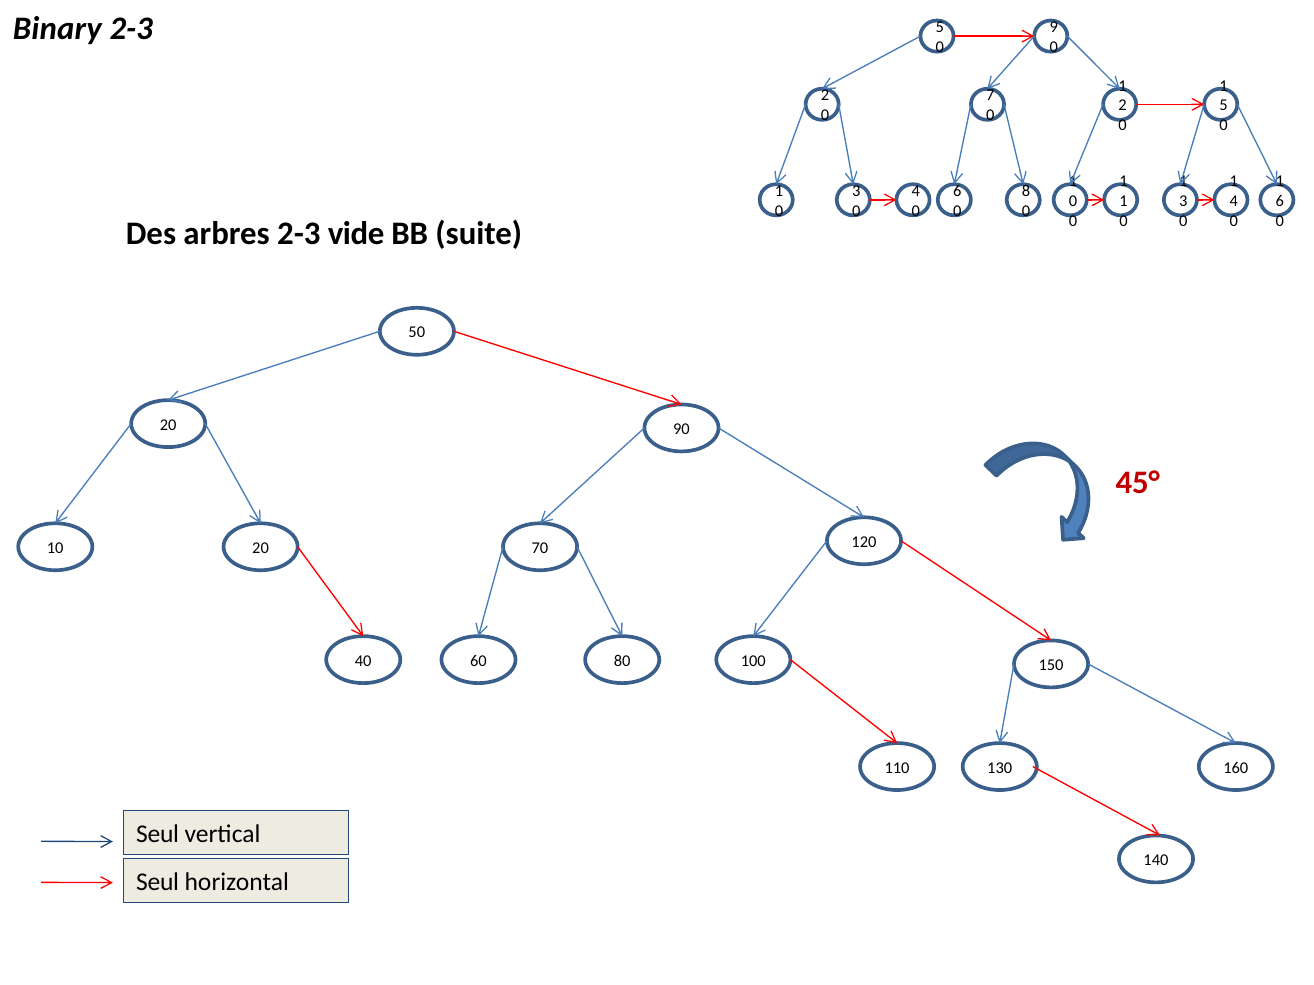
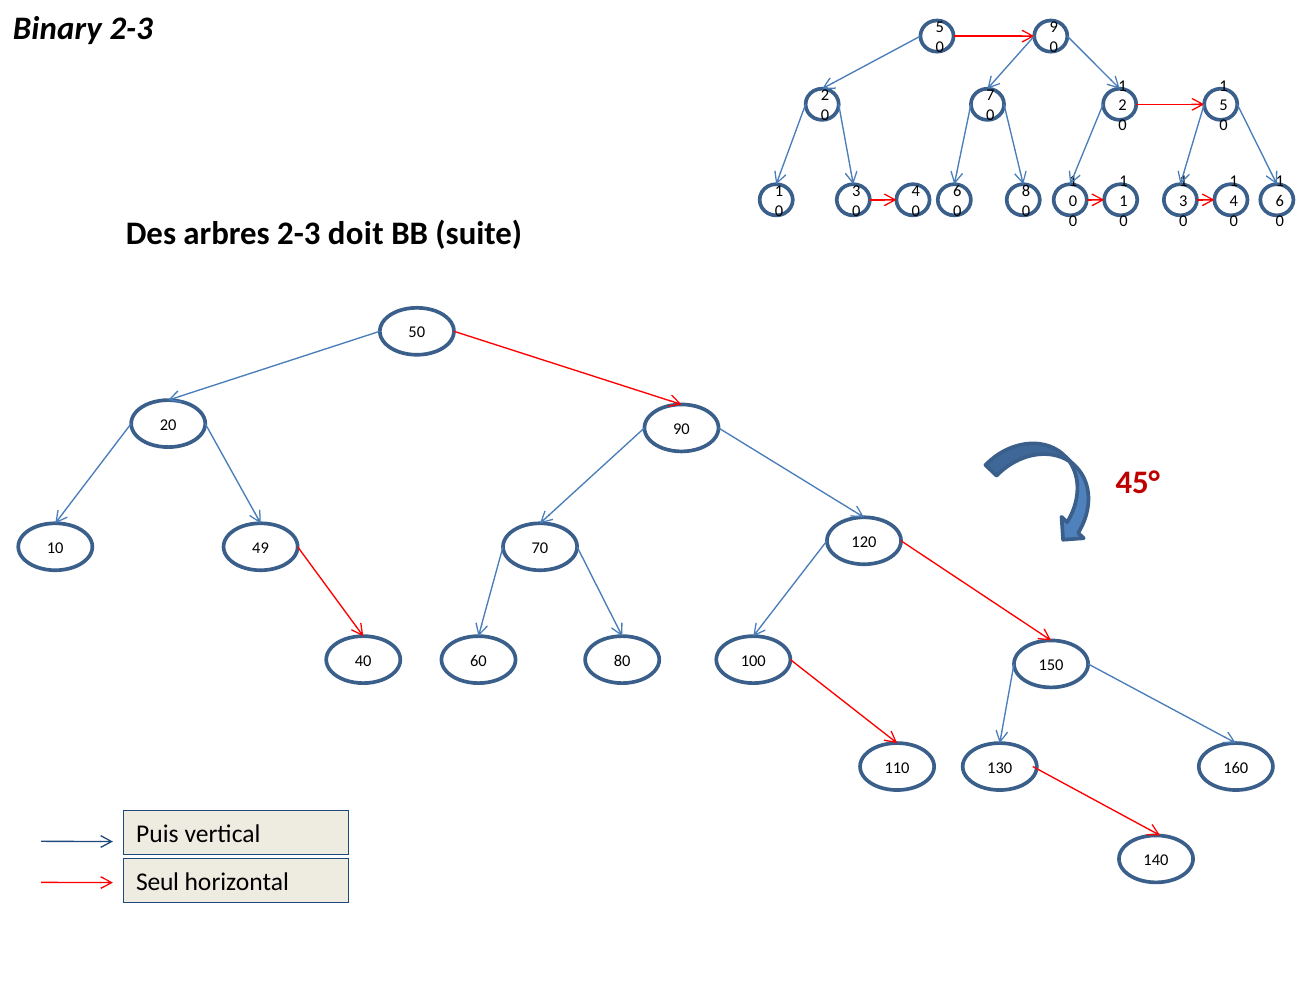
vide: vide -> doit (356, 234)
10 20: 20 -> 49 (261, 548)
Seul: Seul -> Puis (157, 835)
